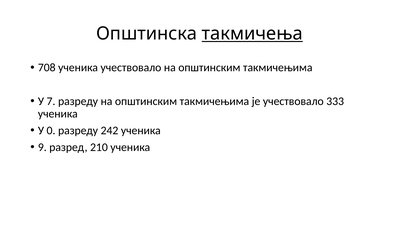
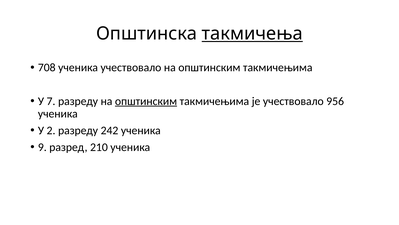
општинским underline: none -> present (146, 101)
333: 333 -> 956 (335, 101)
0: 0 -> 2 (51, 130)
